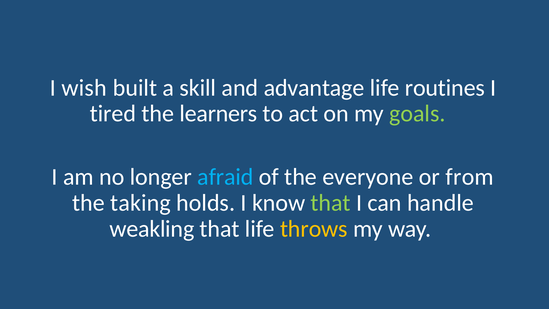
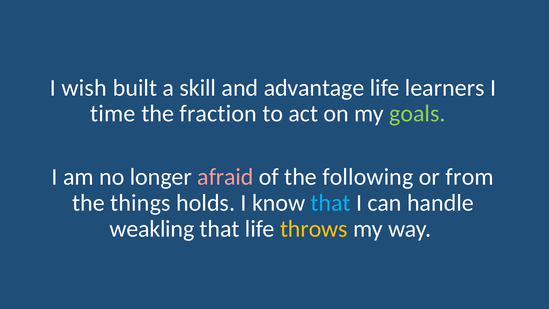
routines: routines -> learners (445, 88)
tired: tired -> time (113, 114)
learners: learners -> fraction (218, 114)
afraid colour: light blue -> pink (225, 177)
everyone: everyone -> following (368, 177)
taking: taking -> things (140, 203)
that colour: light green -> light blue (331, 203)
